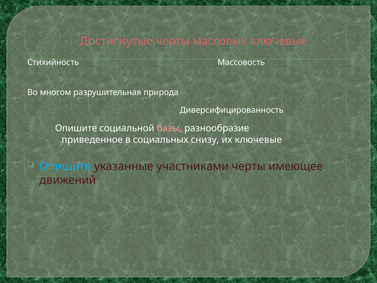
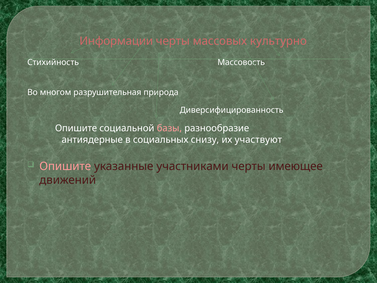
Достигнутые: Достигнутые -> Информации (116, 41)
массовых ключевые: ключевые -> культурно (278, 41)
приведенное: приведенное -> антиядерные (92, 140)
их ключевые: ключевые -> участвуют (258, 140)
Опишите colour: light blue -> pink (65, 166)
